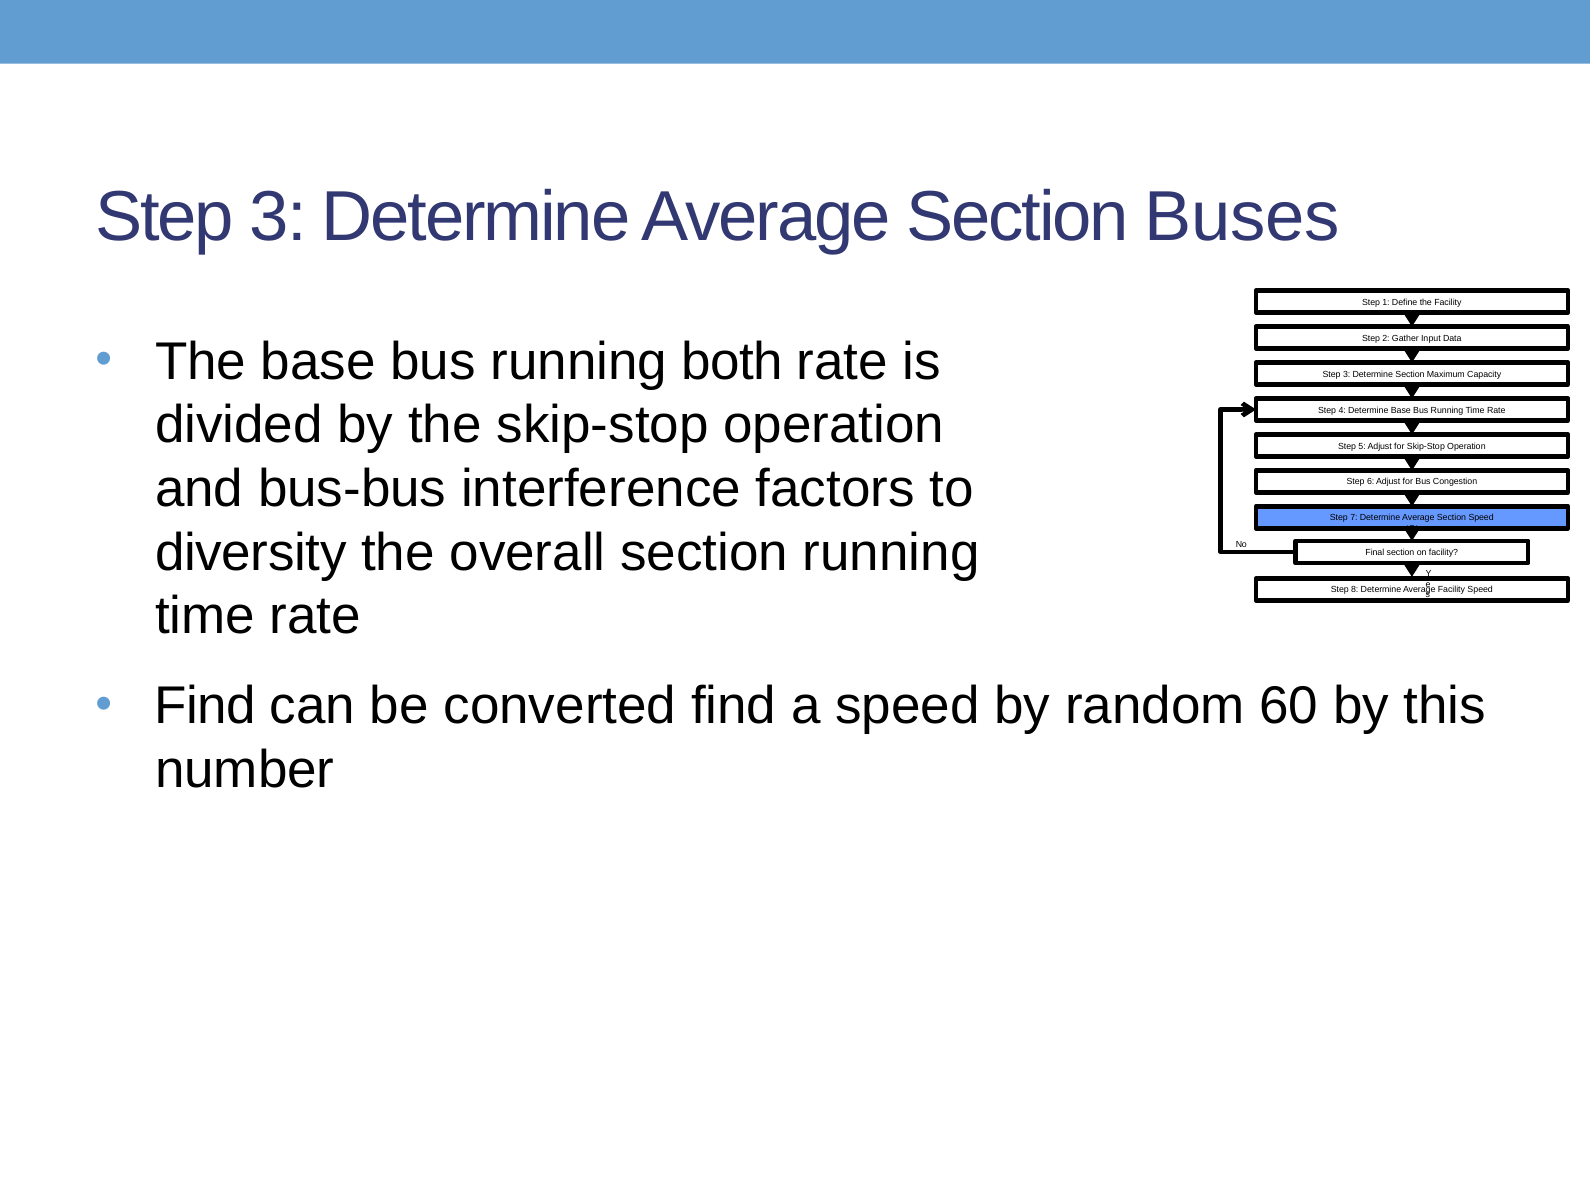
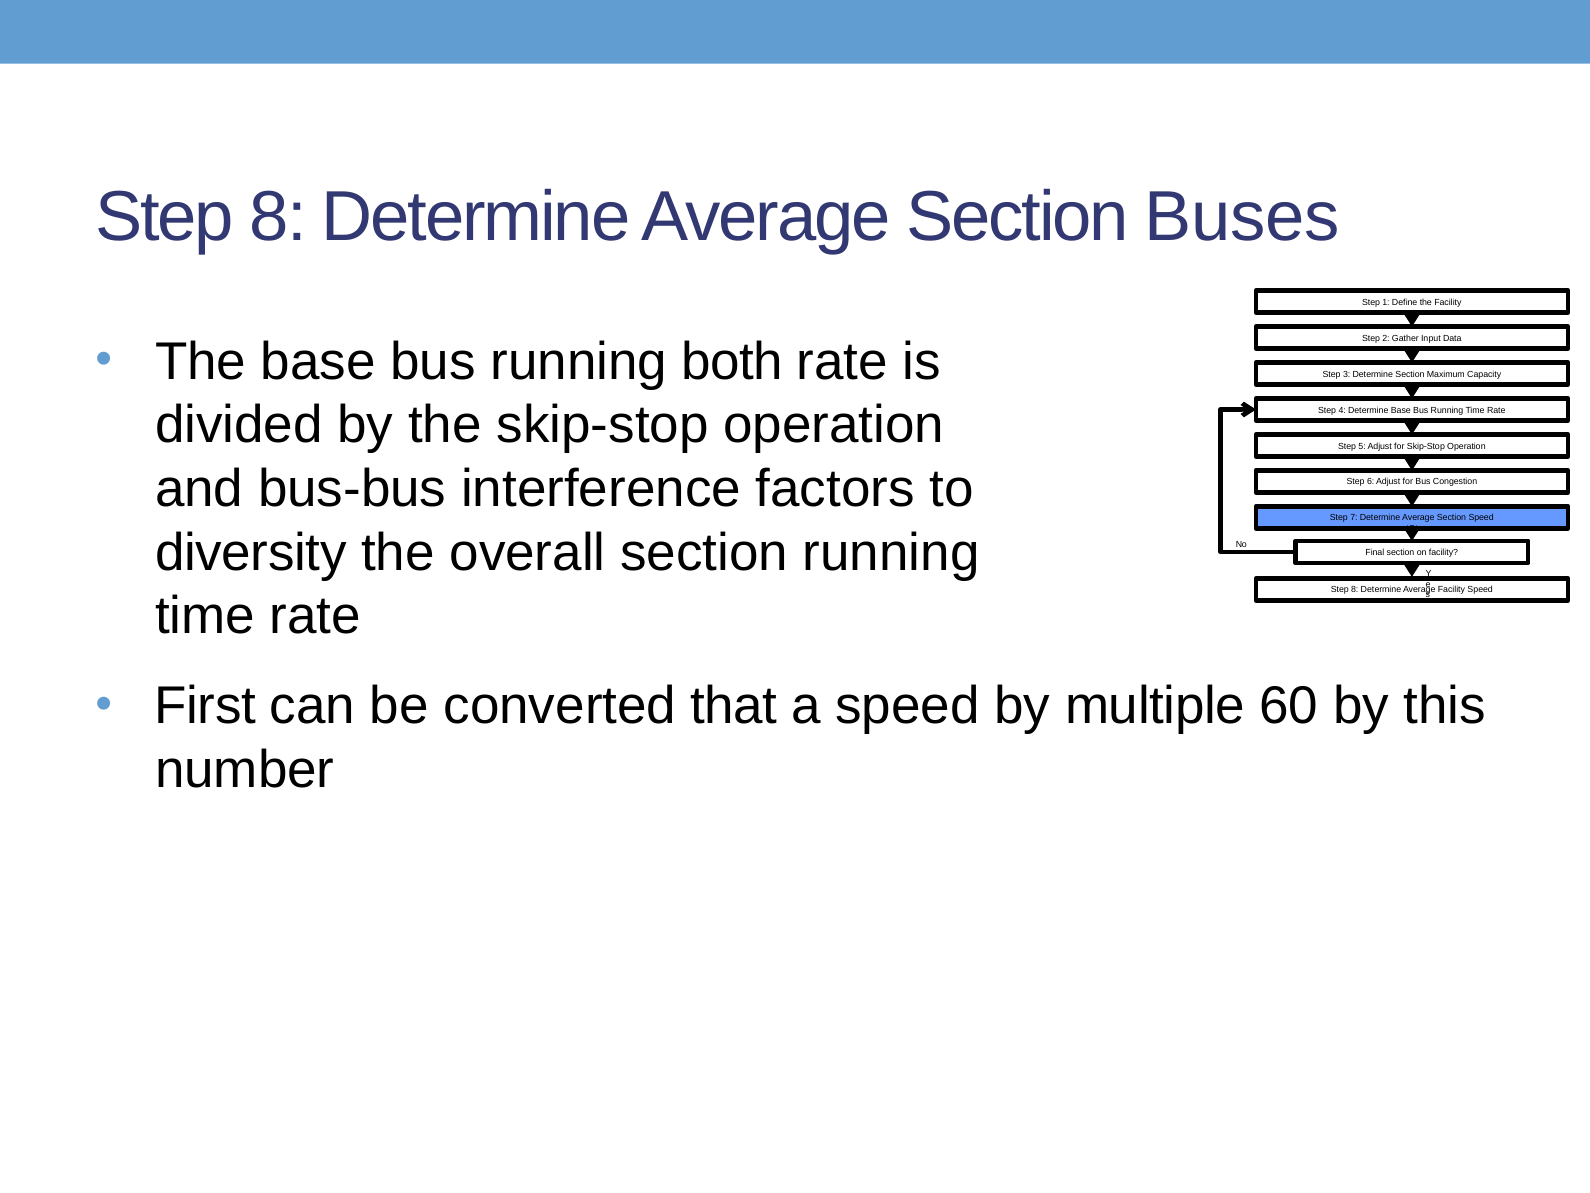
3: 3 -> 8 (278, 217)
Find: Find -> First (205, 706)
converted find: find -> that (734, 706)
random: random -> multiple (1155, 706)
